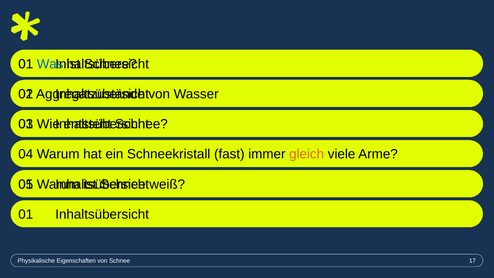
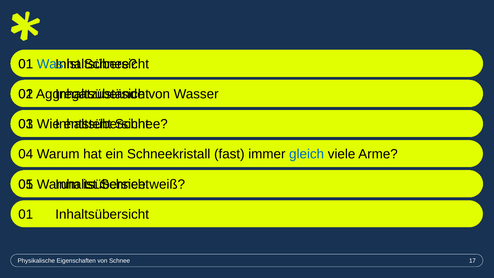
gleich colour: orange -> blue (307, 154)
